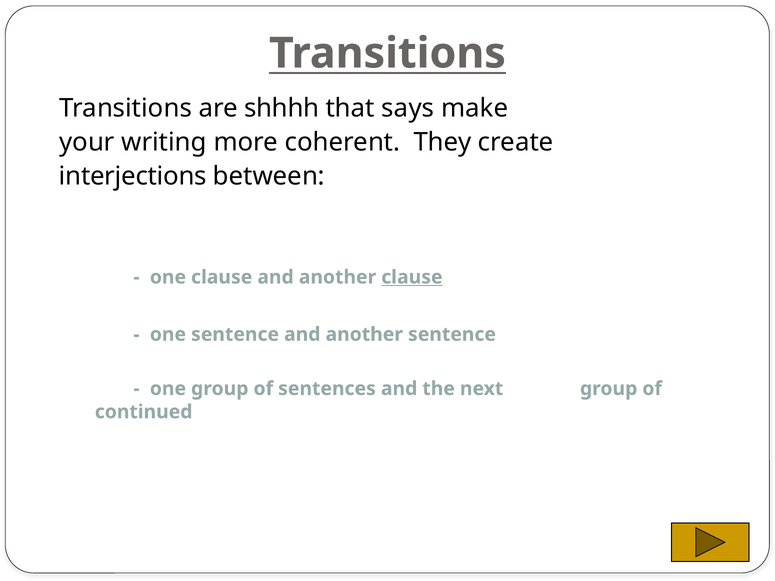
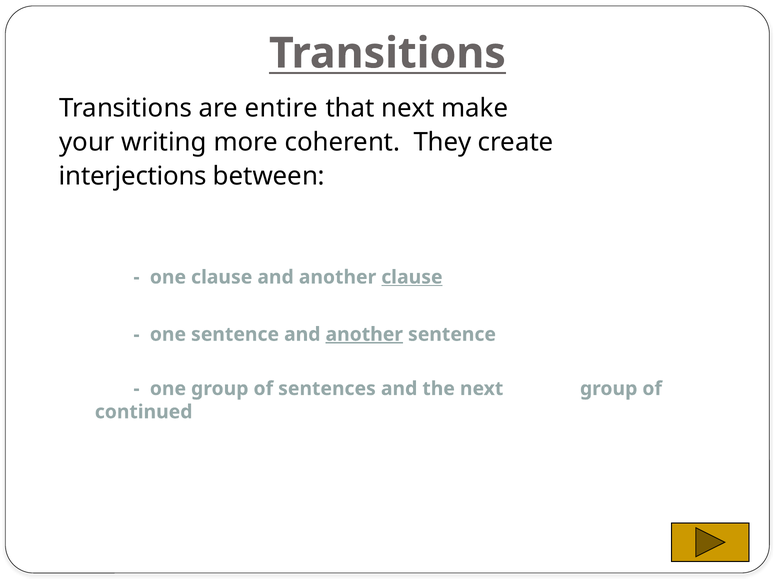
shhhh: shhhh -> entire (282, 108)
that says: says -> next (408, 108)
another underline: none -> present (364, 335)
